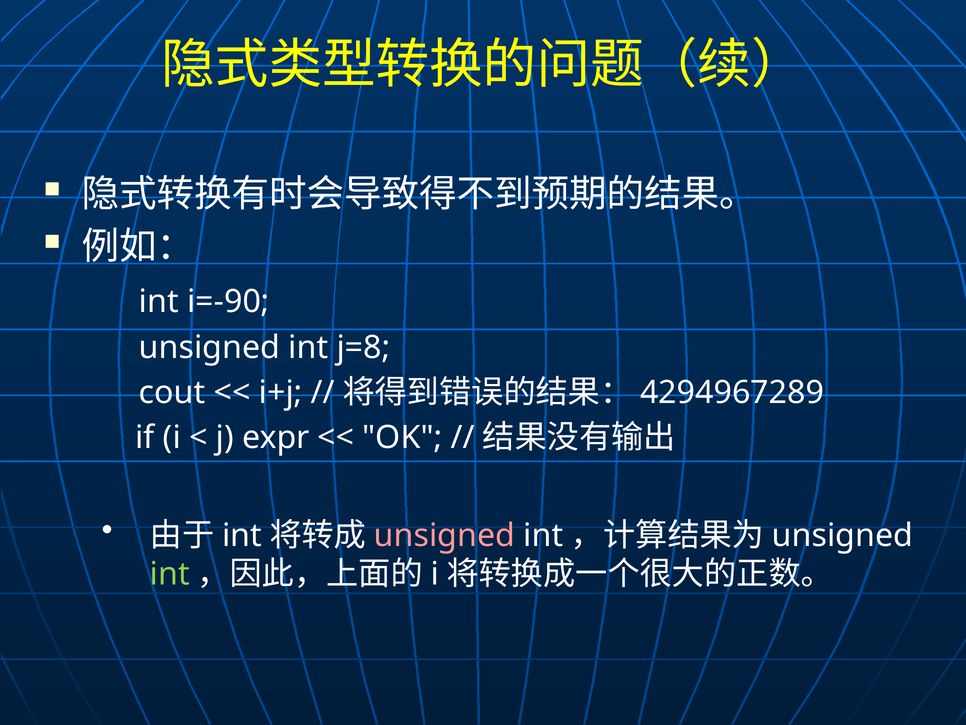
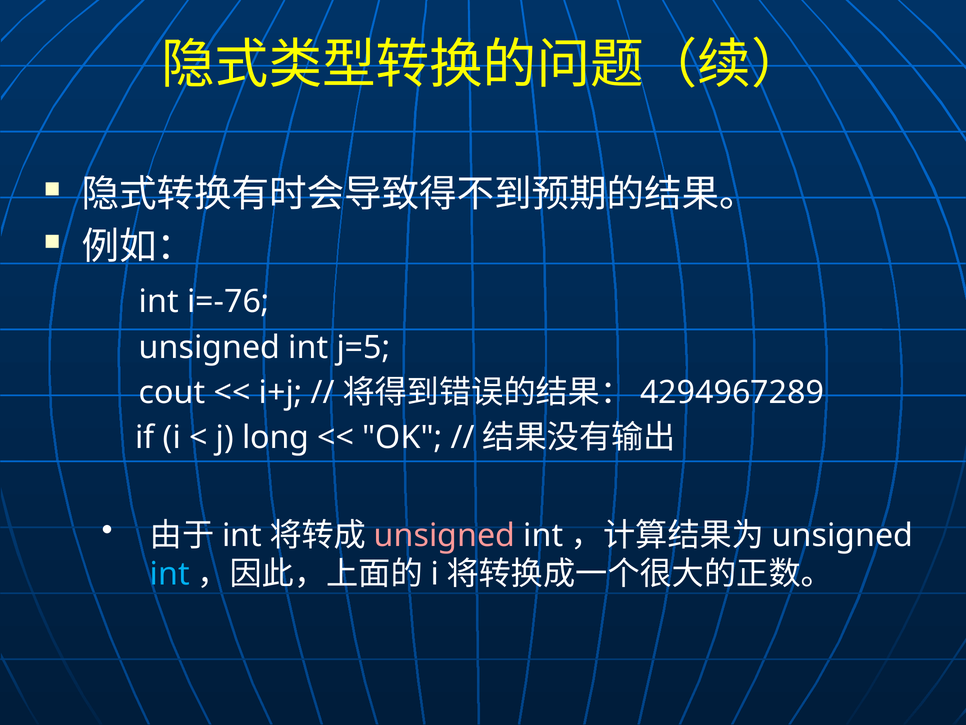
i=-90: i=-90 -> i=-76 (228, 301)
j=8: j=8 -> j=5 (363, 347)
expr: expr -> long (276, 437)
int colour: light green -> light blue (170, 574)
